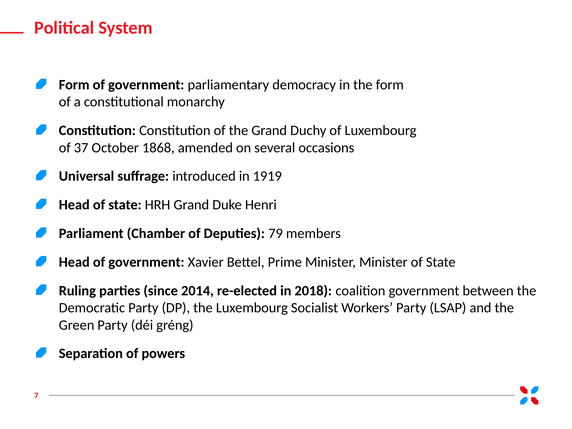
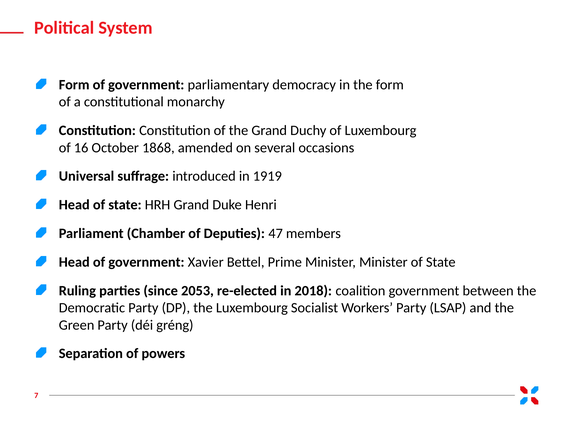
37: 37 -> 16 (81, 148)
79: 79 -> 47 (276, 233)
2014: 2014 -> 2053 (197, 291)
